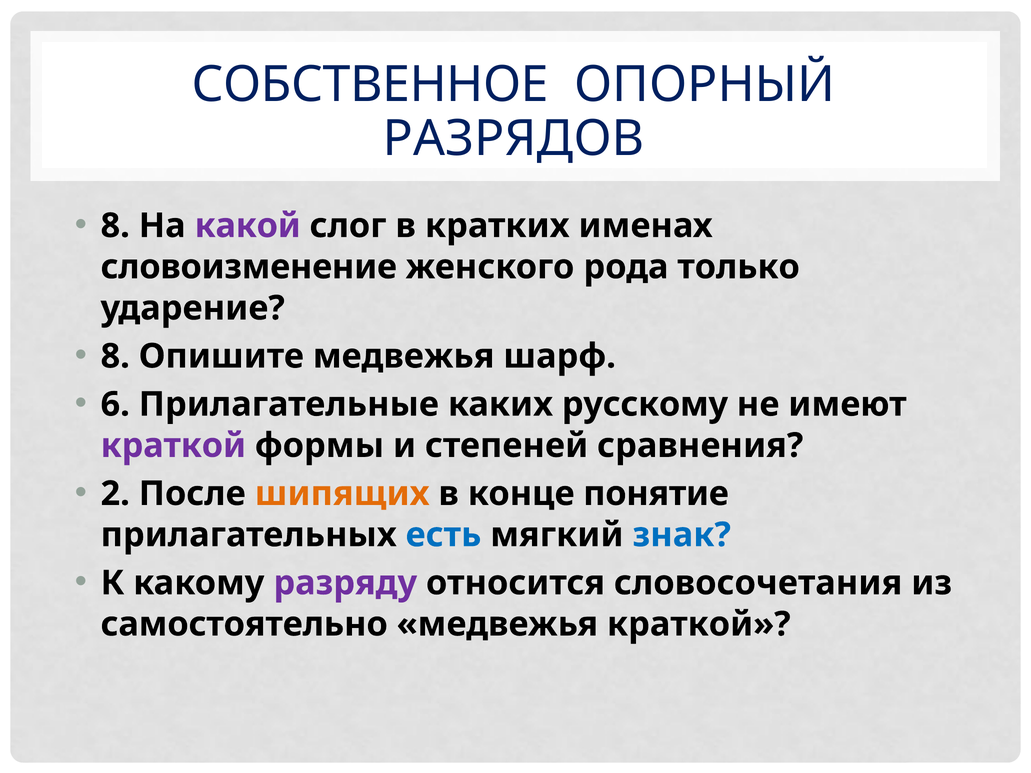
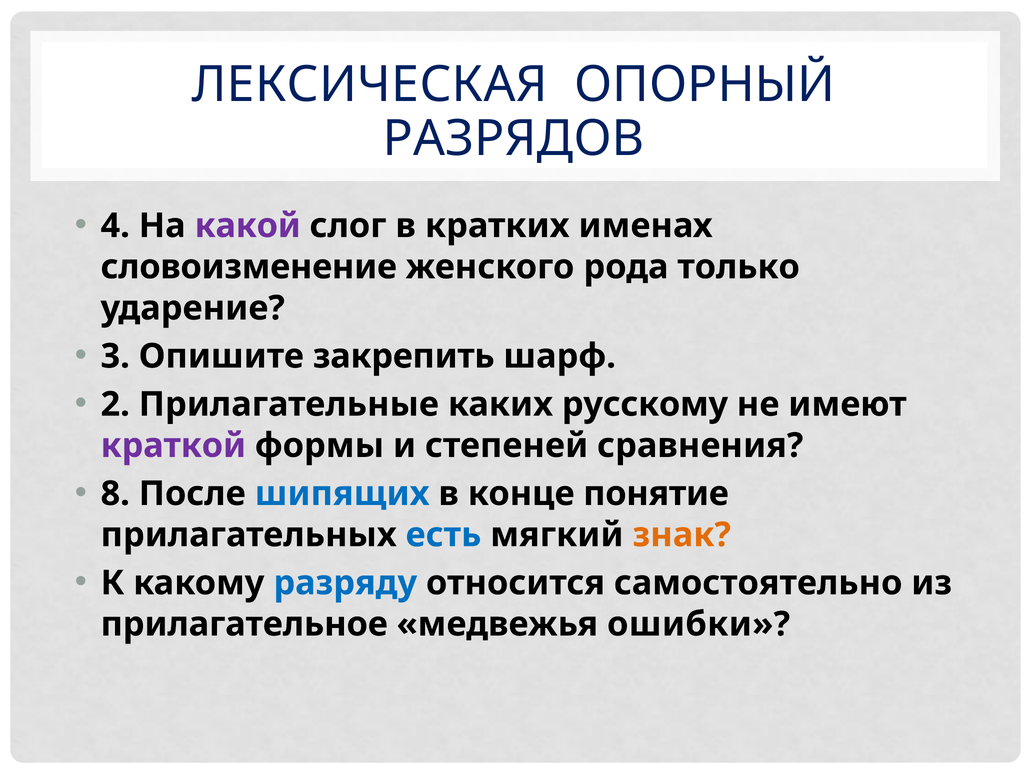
СОБСТВЕННОЕ: СОБСТВЕННОЕ -> ЛЕКСИЧЕСКАЯ (370, 85)
8: 8 -> 4 (115, 226)
8: 8 -> 3 (115, 356)
Опишите медвежья: медвежья -> закрепить (404, 356)
6: 6 -> 2 (115, 404)
2: 2 -> 8 (115, 494)
шипящих colour: orange -> blue (342, 494)
знак colour: blue -> orange (682, 535)
разряду colour: purple -> blue (345, 583)
словосочетания: словосочетания -> самостоятельно (758, 583)
самостоятельно: самостоятельно -> прилагательное (244, 624)
медвежья краткой: краткой -> ошибки (699, 624)
